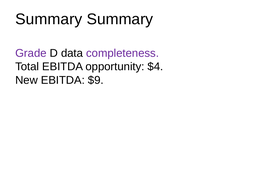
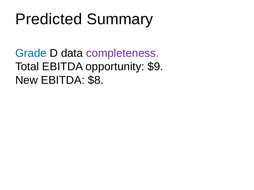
Summary: Summary -> Predicted (49, 19)
Grade colour: purple -> blue (31, 53)
$4: $4 -> $9 (155, 67)
$9: $9 -> $8 (96, 80)
